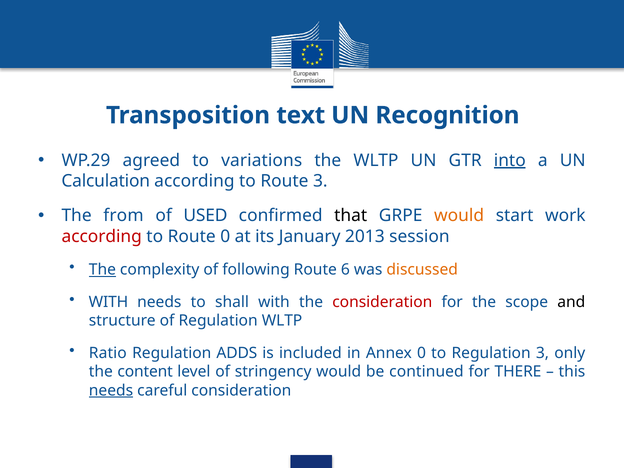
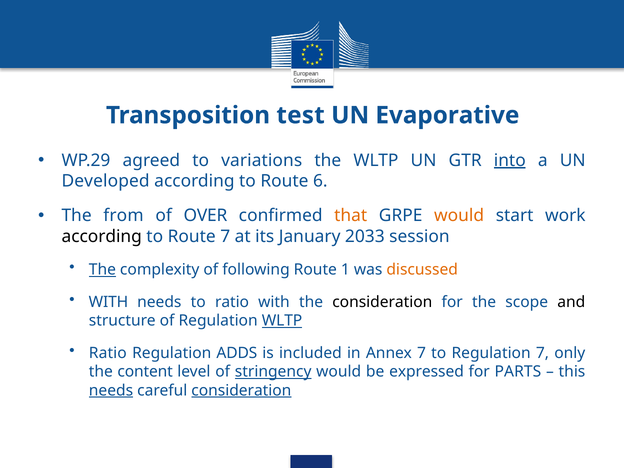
text: text -> test (301, 115)
Recognition: Recognition -> Evaporative (447, 115)
Calculation: Calculation -> Developed (106, 181)
Route 3: 3 -> 6 (320, 181)
USED: USED -> OVER (205, 216)
that colour: black -> orange (351, 216)
according colour: red -> black (102, 237)
Route 0: 0 -> 7 (225, 237)
2013: 2013 -> 2033 (365, 237)
6: 6 -> 1 (345, 270)
to shall: shall -> ratio (232, 302)
consideration colour: red -> black (382, 302)
WLTP underline: none -> present (282, 321)
Annex 0: 0 -> 7 (422, 353)
Regulation 3: 3 -> 7 (542, 353)
stringency underline: none -> present (273, 372)
continued: continued -> expressed (427, 372)
THERE: THERE -> PARTS (518, 372)
consideration underline: none -> present (241, 390)
